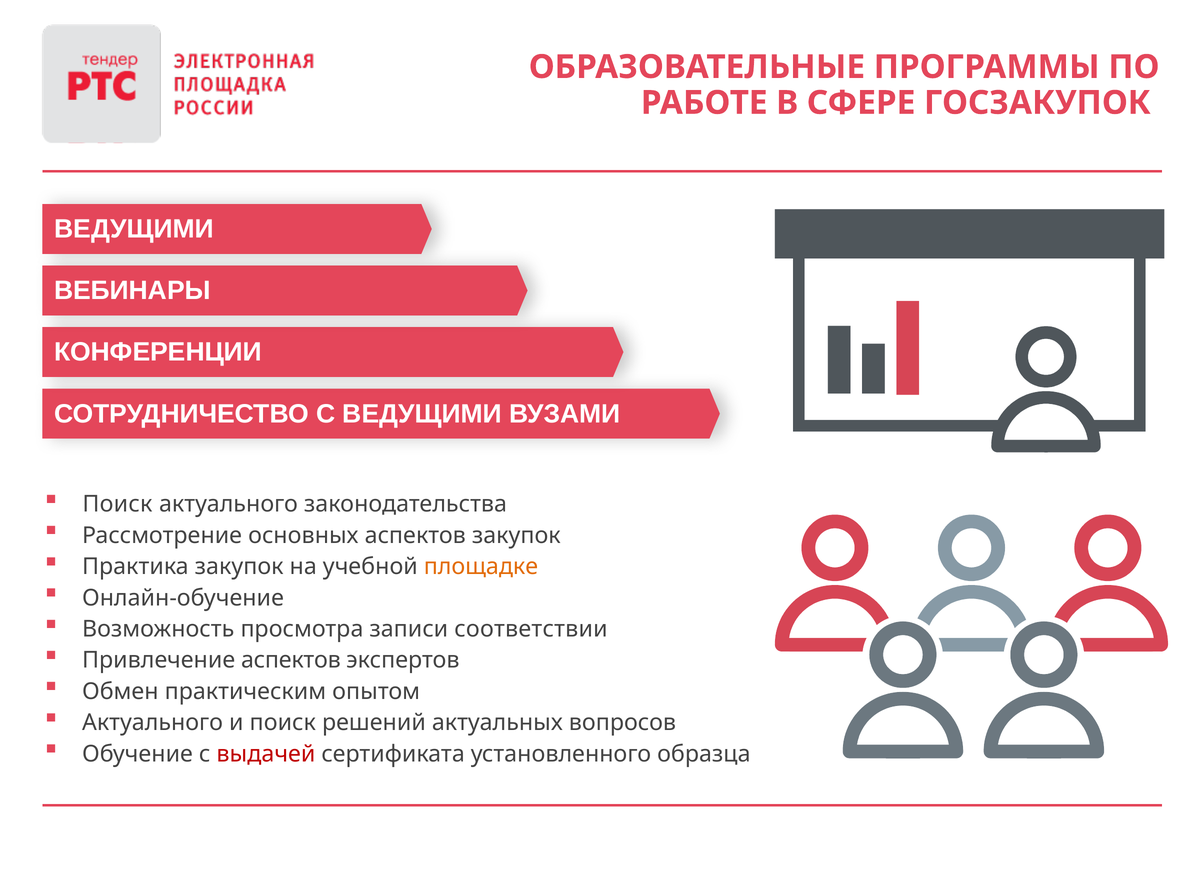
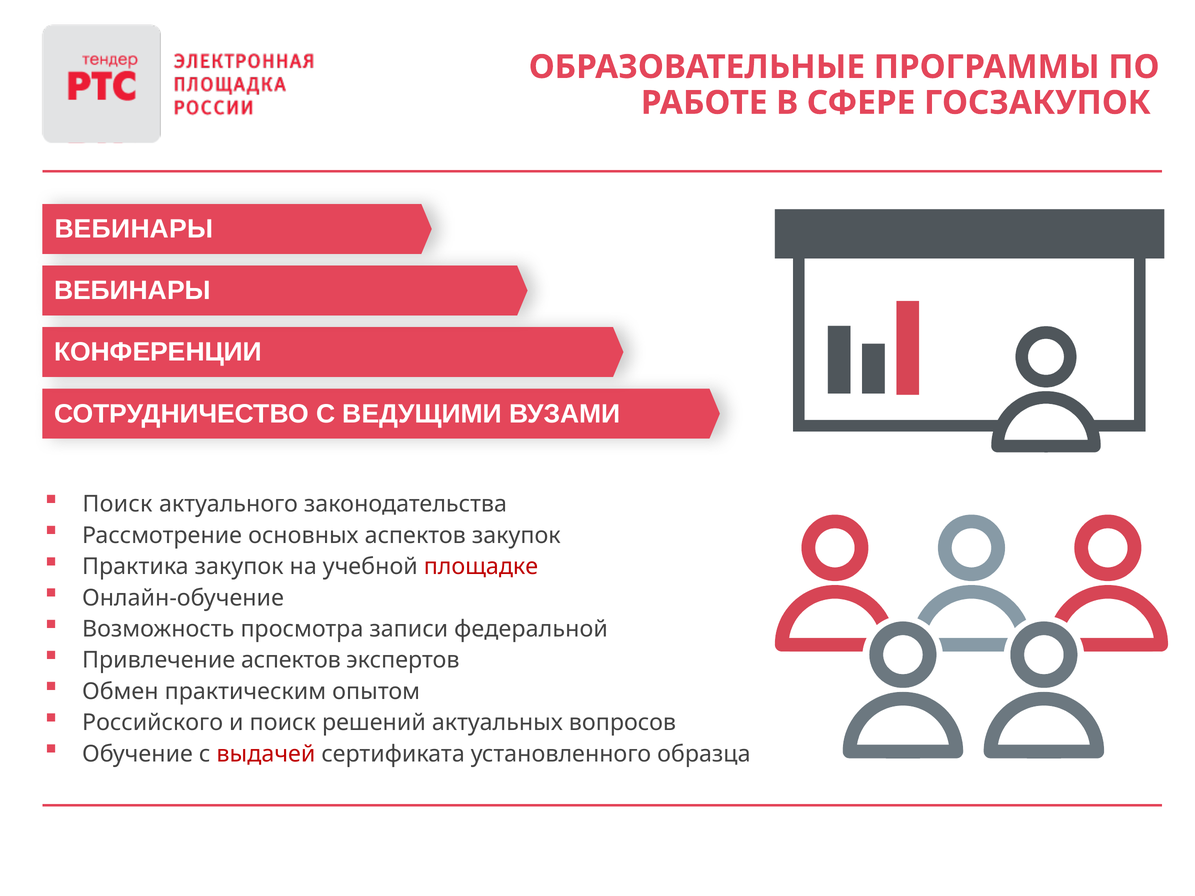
ВЕДУЩИМИ: ВЕДУЩИМИ -> ВЕБИНАРЫ (134, 229)
площадке colour: orange -> red (481, 567)
соответствии: соответствии -> федеральной (531, 629)
Актуального: Актуального -> Российского (153, 723)
